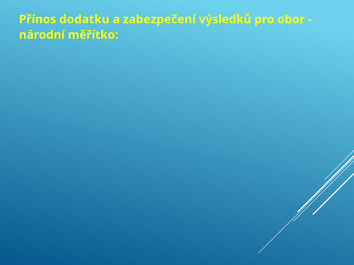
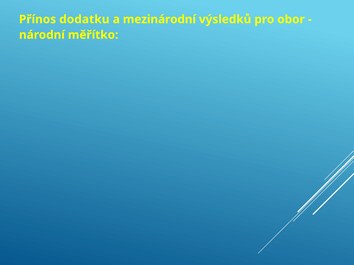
zabezpečení: zabezpečení -> mezinárodní (159, 19)
